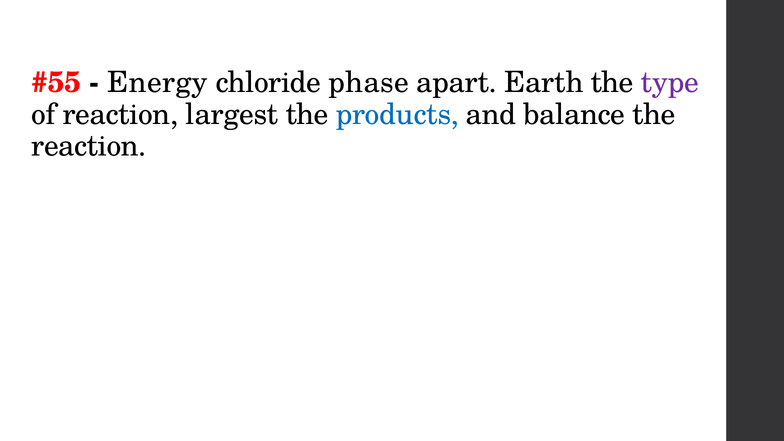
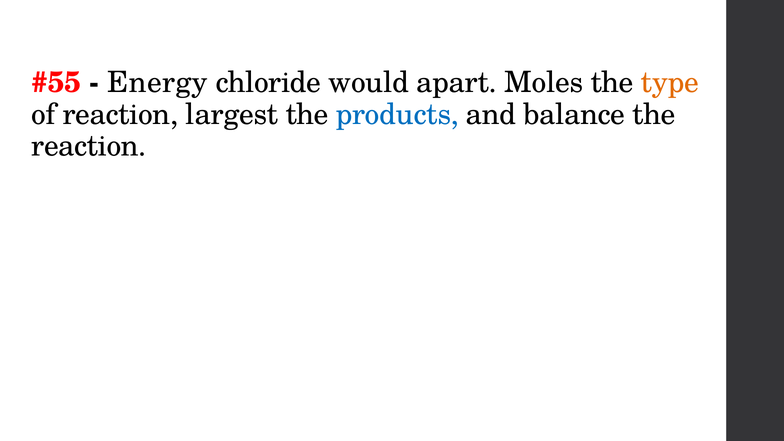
phase: phase -> would (369, 83)
Earth: Earth -> Moles (544, 83)
type colour: purple -> orange (670, 83)
